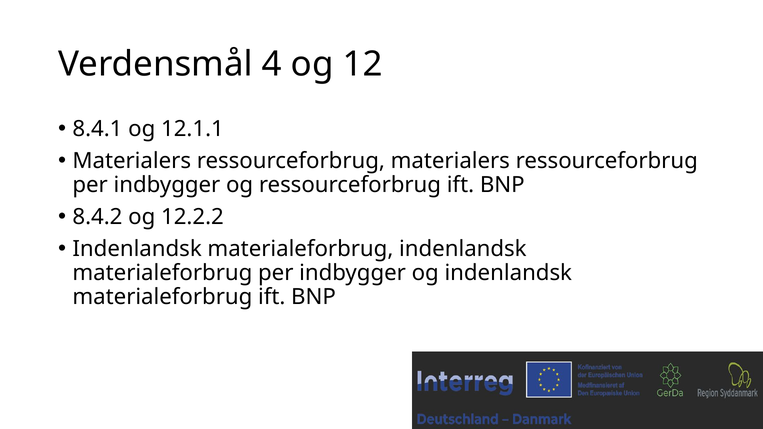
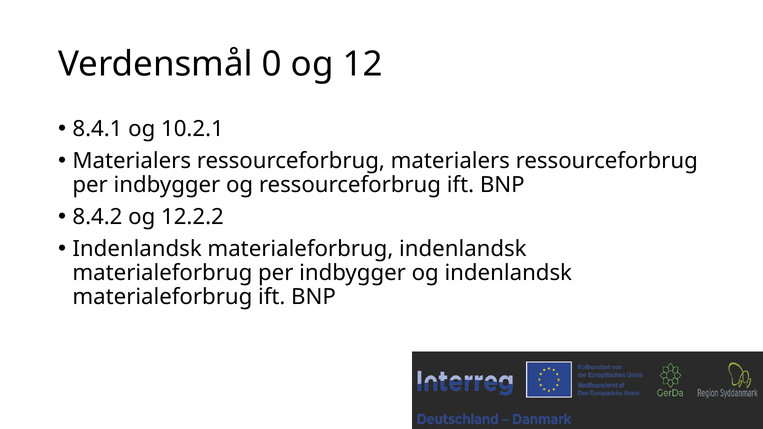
4: 4 -> 0 (272, 64)
12.1.1: 12.1.1 -> 10.2.1 (192, 129)
